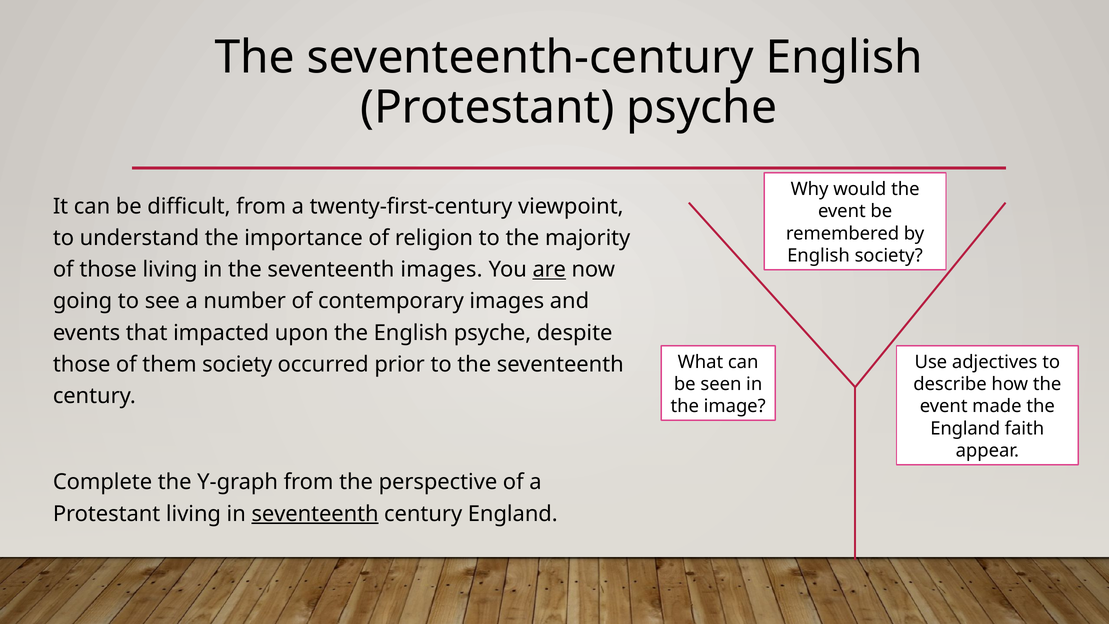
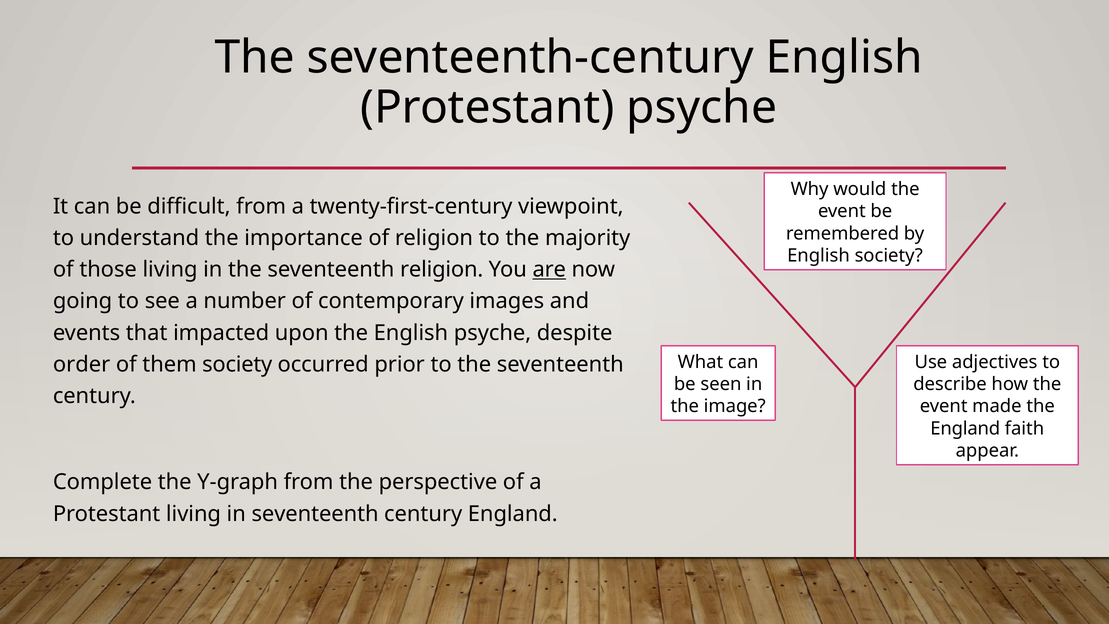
seventeenth images: images -> religion (442, 270)
those: those -> order (82, 364)
seventeenth underline: present -> none (315, 514)
